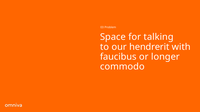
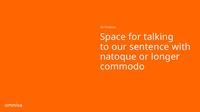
hendrerit: hendrerit -> sentence (149, 47)
faucibus: faucibus -> natoque (118, 57)
